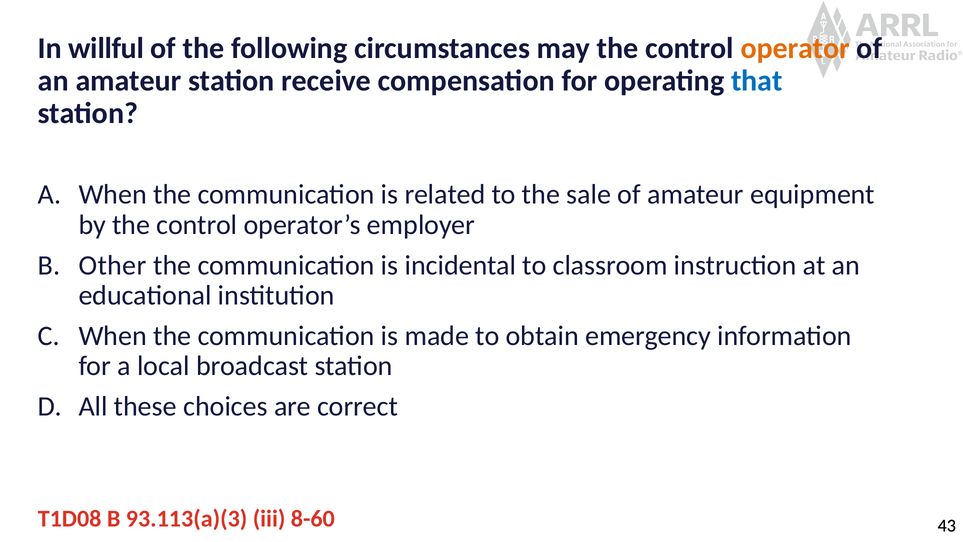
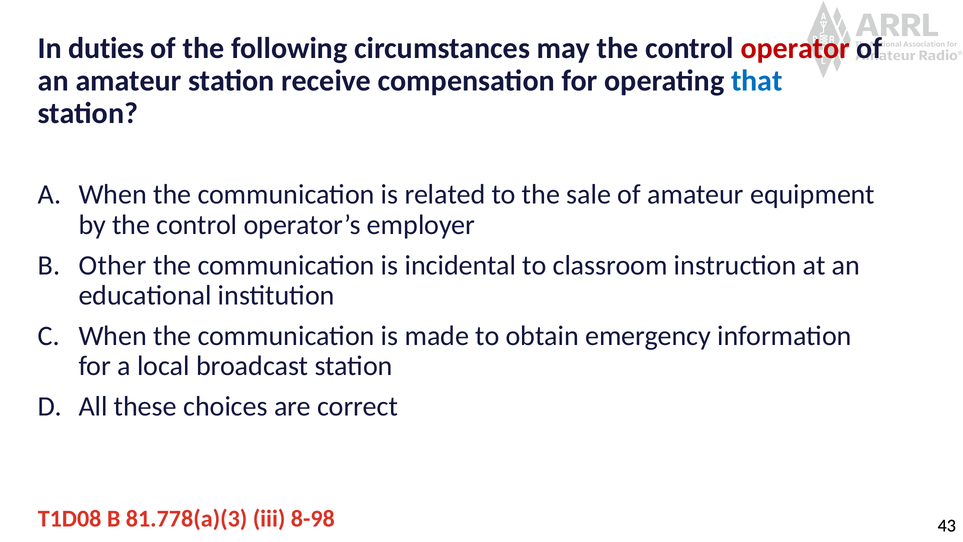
willful: willful -> duties (106, 48)
operator colour: orange -> red (795, 48)
93.113(a)(3: 93.113(a)(3 -> 81.778(a)(3 (187, 519)
8-60: 8-60 -> 8-98 (313, 519)
